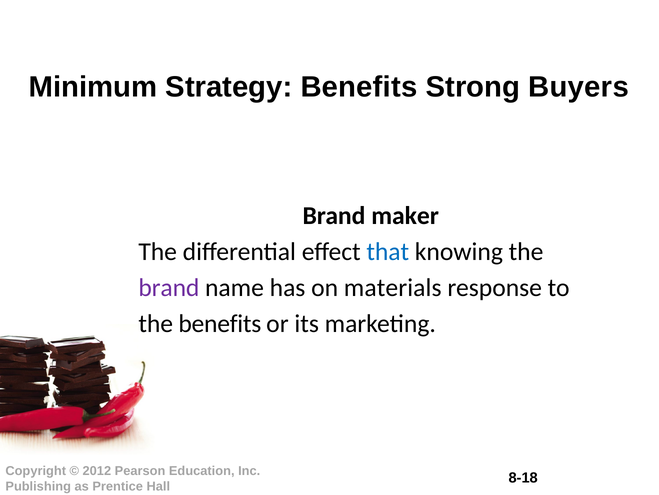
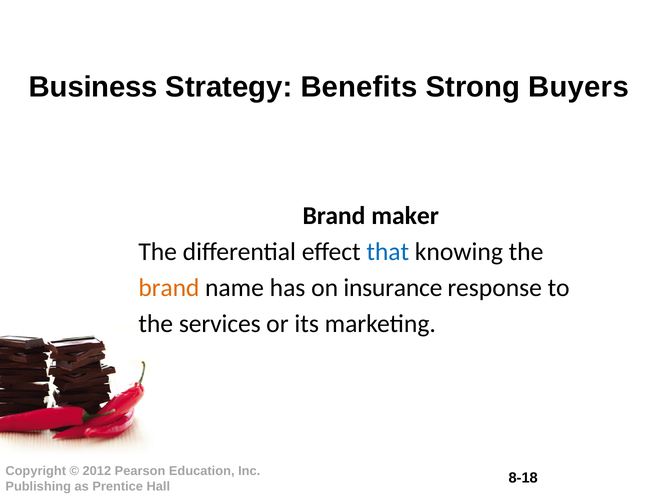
Minimum: Minimum -> Business (93, 87)
brand colour: purple -> orange (169, 287)
materials: materials -> insurance (393, 287)
the benefits: benefits -> services (220, 323)
